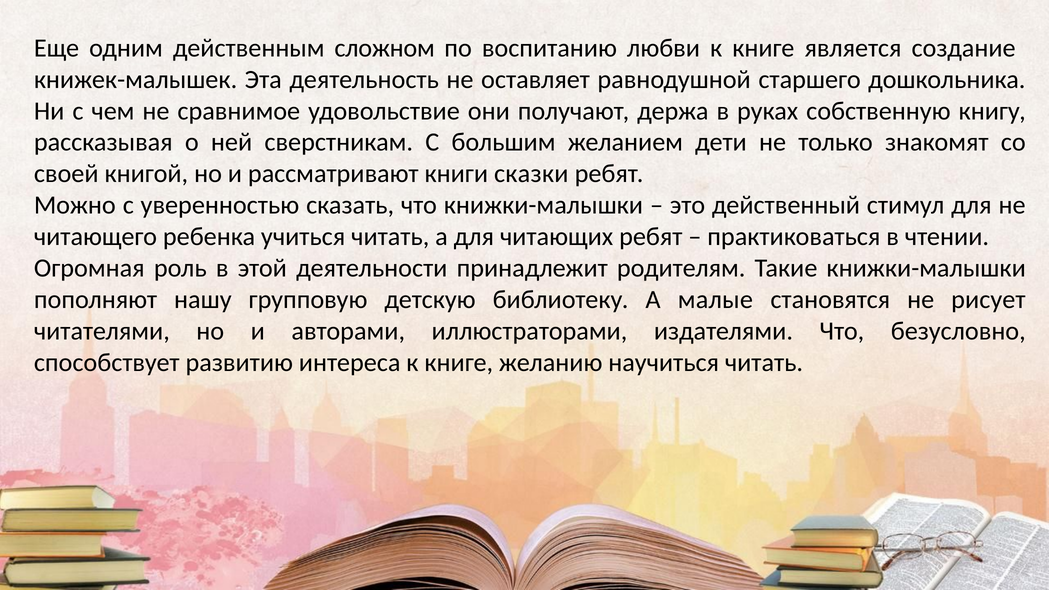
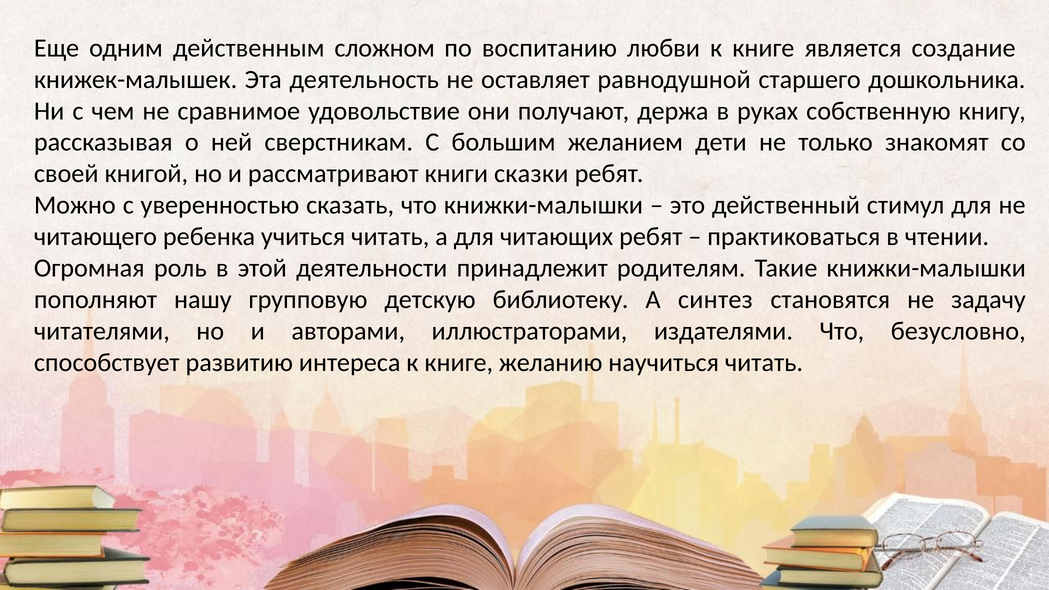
малые: малые -> синтез (715, 300)
рисует: рисует -> задачу (988, 300)
